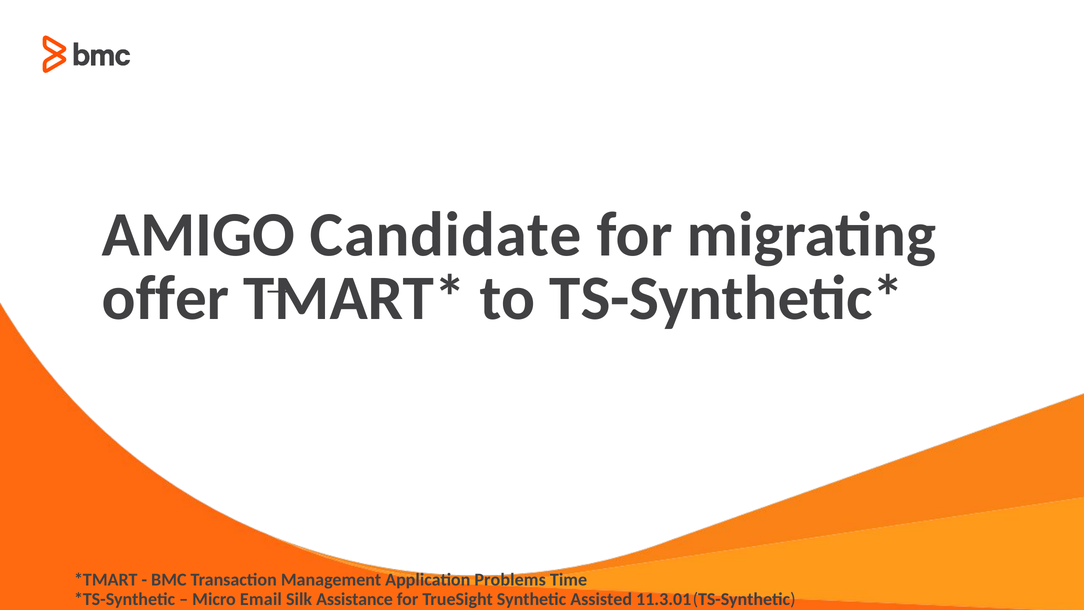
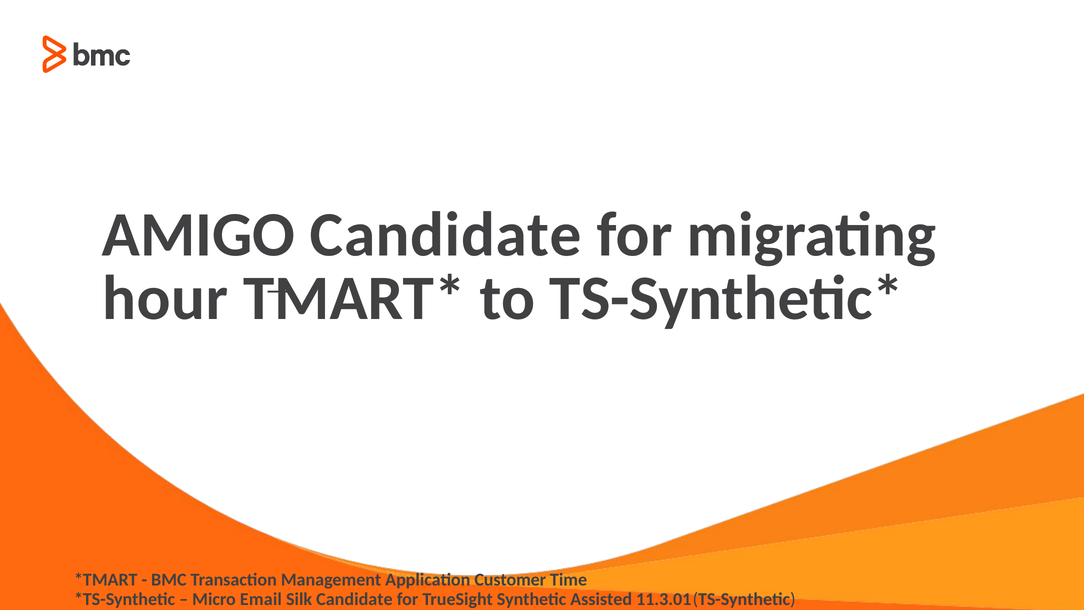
offer: offer -> hour (165, 298)
Problems: Problems -> Customer (510, 580)
Silk Assistance: Assistance -> Candidate (354, 599)
